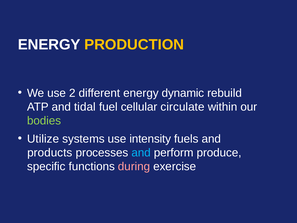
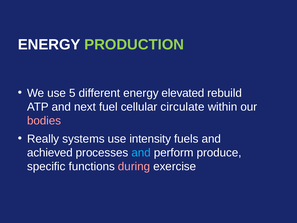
PRODUCTION colour: yellow -> light green (134, 44)
2: 2 -> 5 (72, 93)
dynamic: dynamic -> elevated (183, 93)
tidal: tidal -> next (85, 107)
bodies colour: light green -> pink (44, 121)
Utilize: Utilize -> Really (43, 139)
products: products -> achieved (50, 152)
